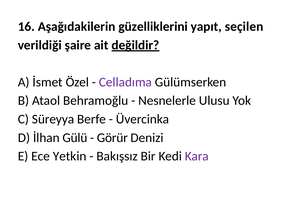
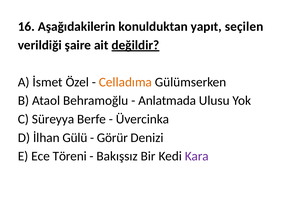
güzelliklerini: güzelliklerini -> konulduktan (153, 27)
Celladıma colour: purple -> orange (125, 82)
Nesnelerle: Nesnelerle -> Anlatmada (167, 101)
Yetkin: Yetkin -> Töreni (70, 157)
